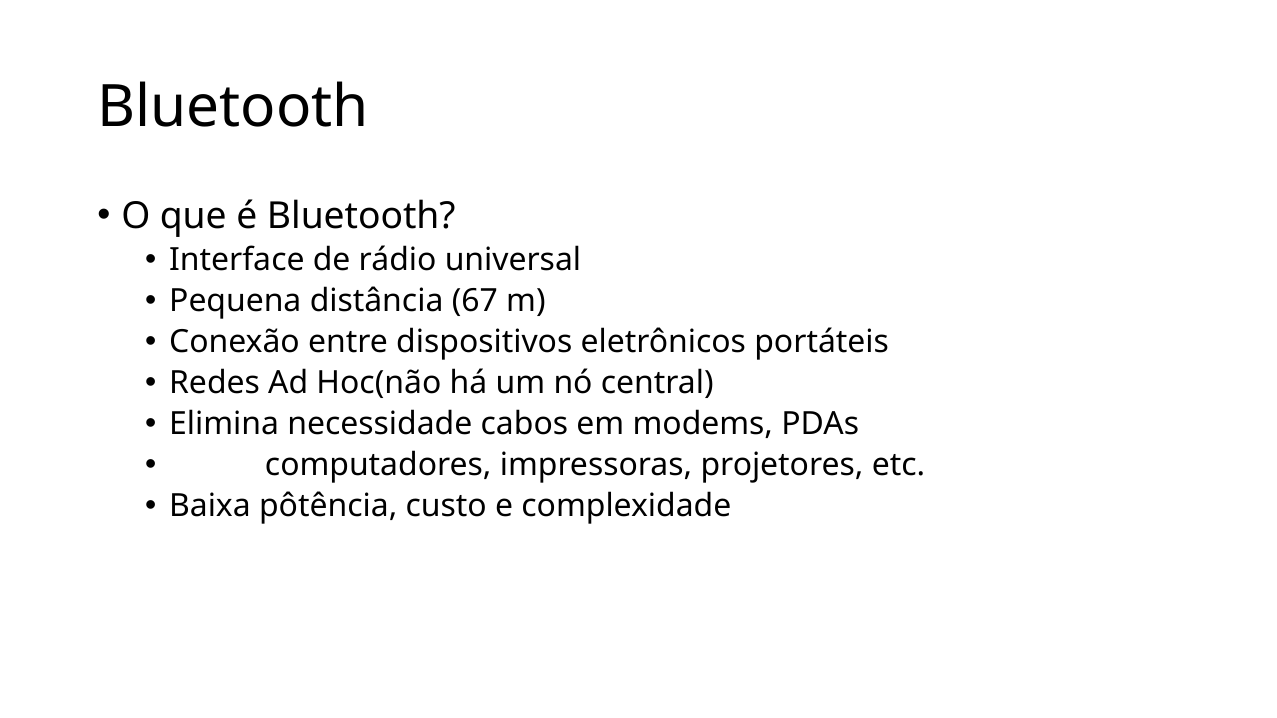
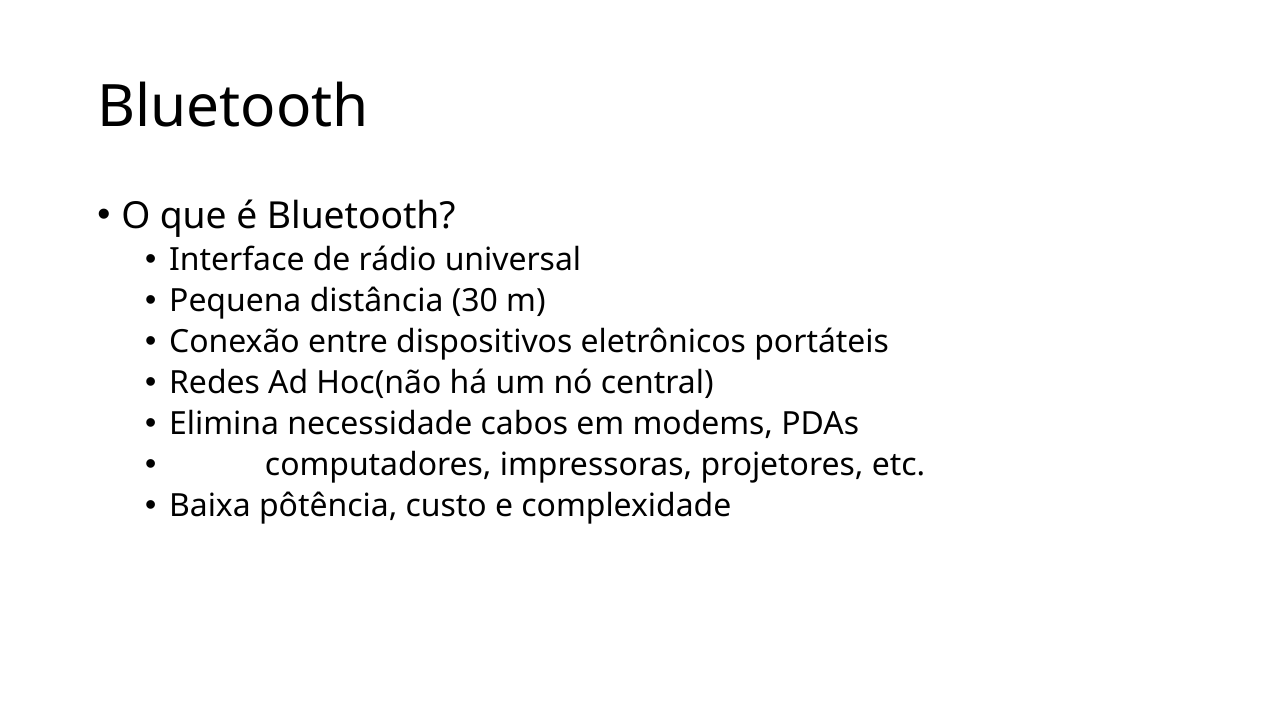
67: 67 -> 30 (475, 301)
